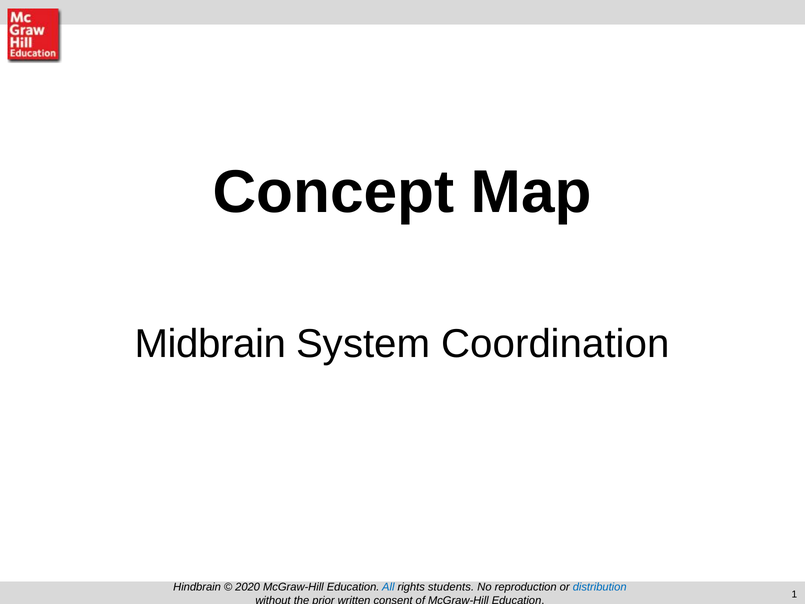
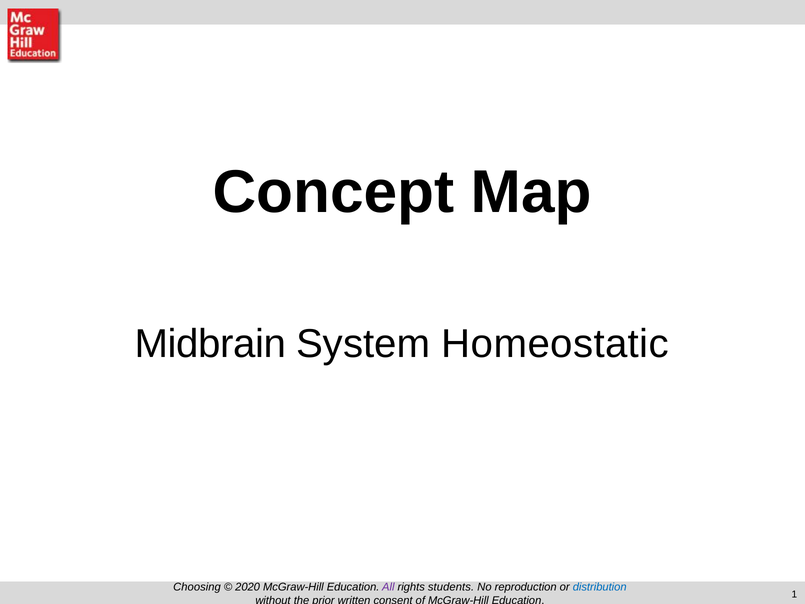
Coordination: Coordination -> Homeostatic (555, 344)
Hindbrain: Hindbrain -> Choosing (197, 587)
All colour: blue -> purple (388, 587)
